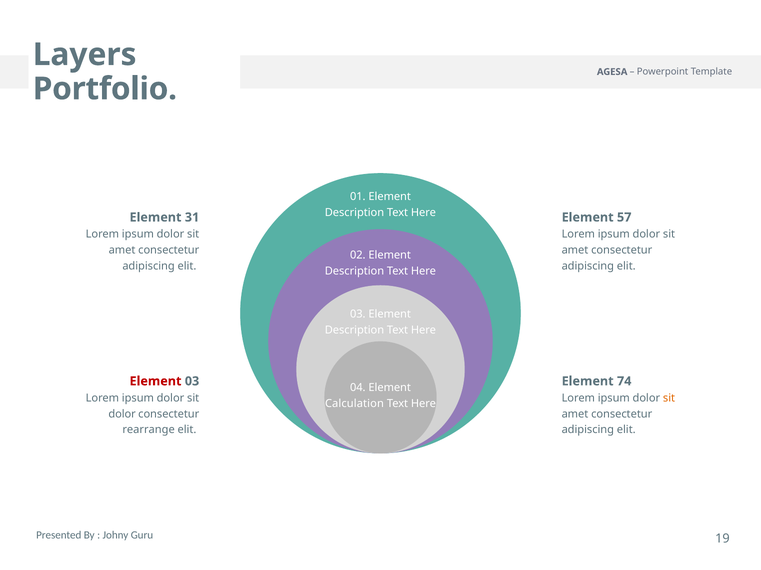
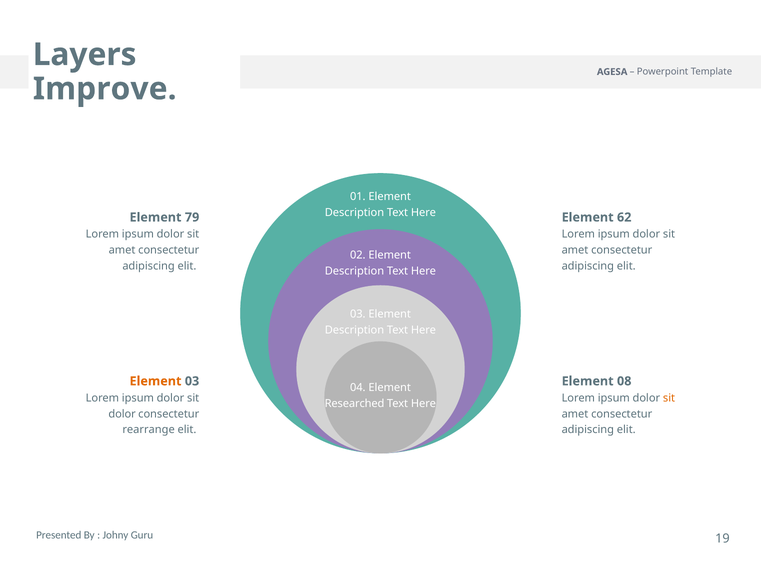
Portfolio: Portfolio -> Improve (105, 89)
31: 31 -> 79 (192, 218)
57: 57 -> 62 (624, 218)
Element colour: red -> orange (155, 382)
74: 74 -> 08 (624, 382)
Calculation: Calculation -> Researched (355, 404)
